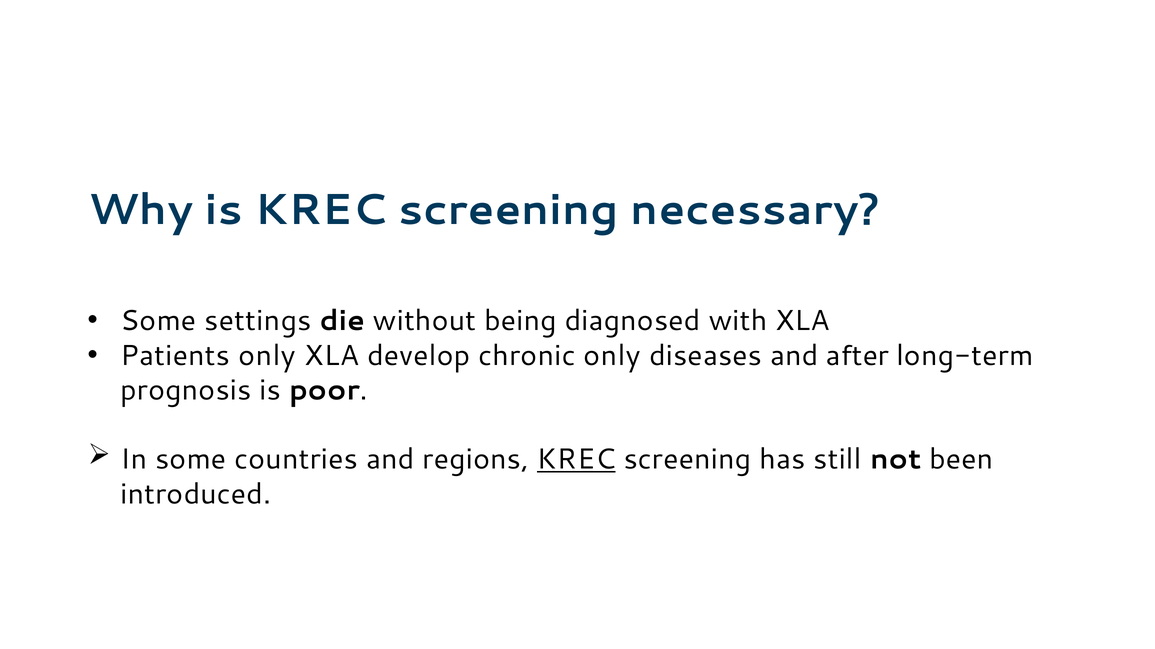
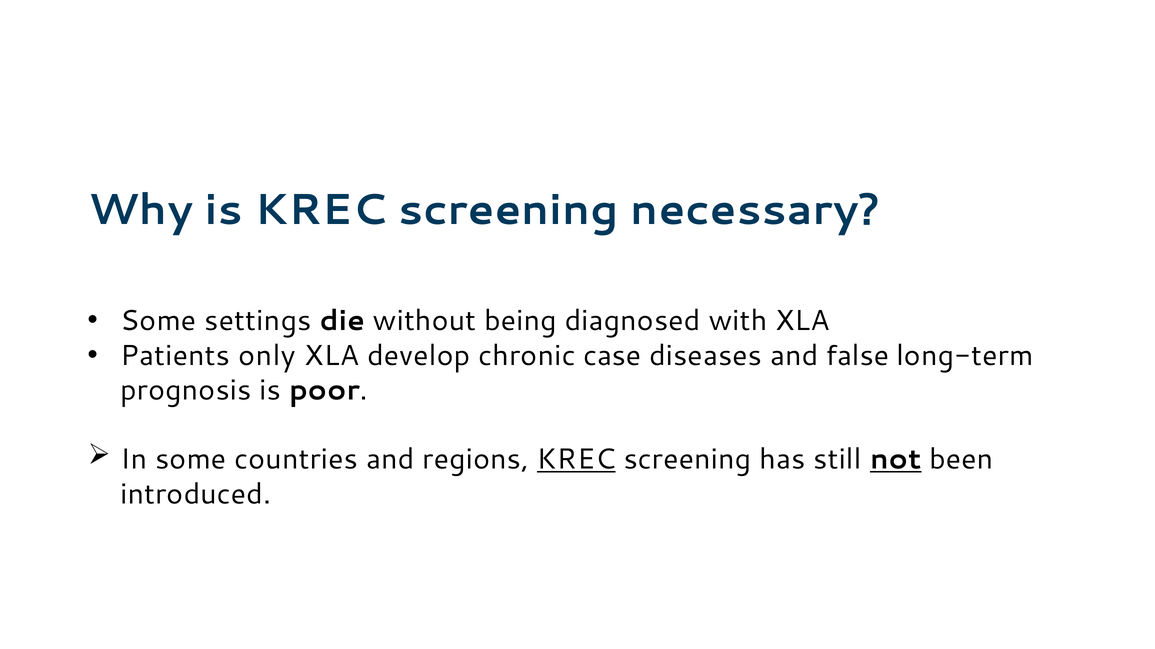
chronic only: only -> case (612, 356)
after: after -> false (857, 356)
not underline: none -> present (896, 460)
